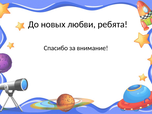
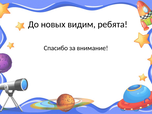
любви: любви -> видим (82, 24)
